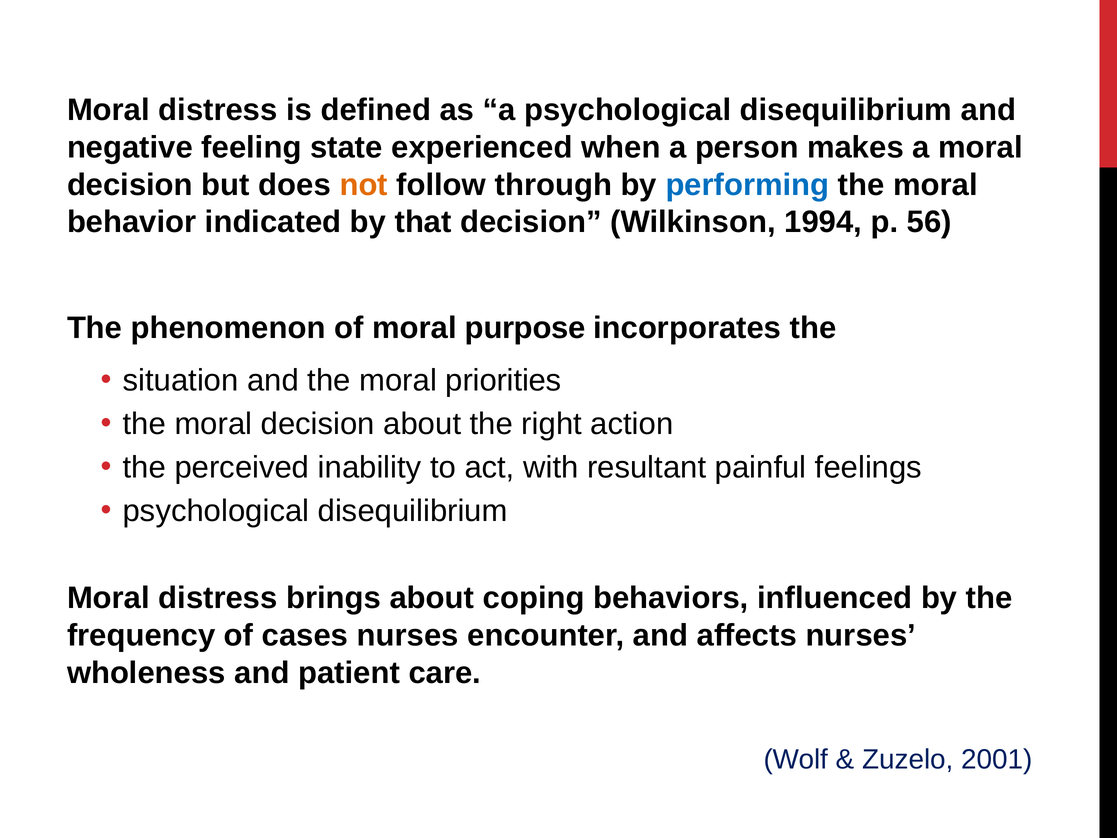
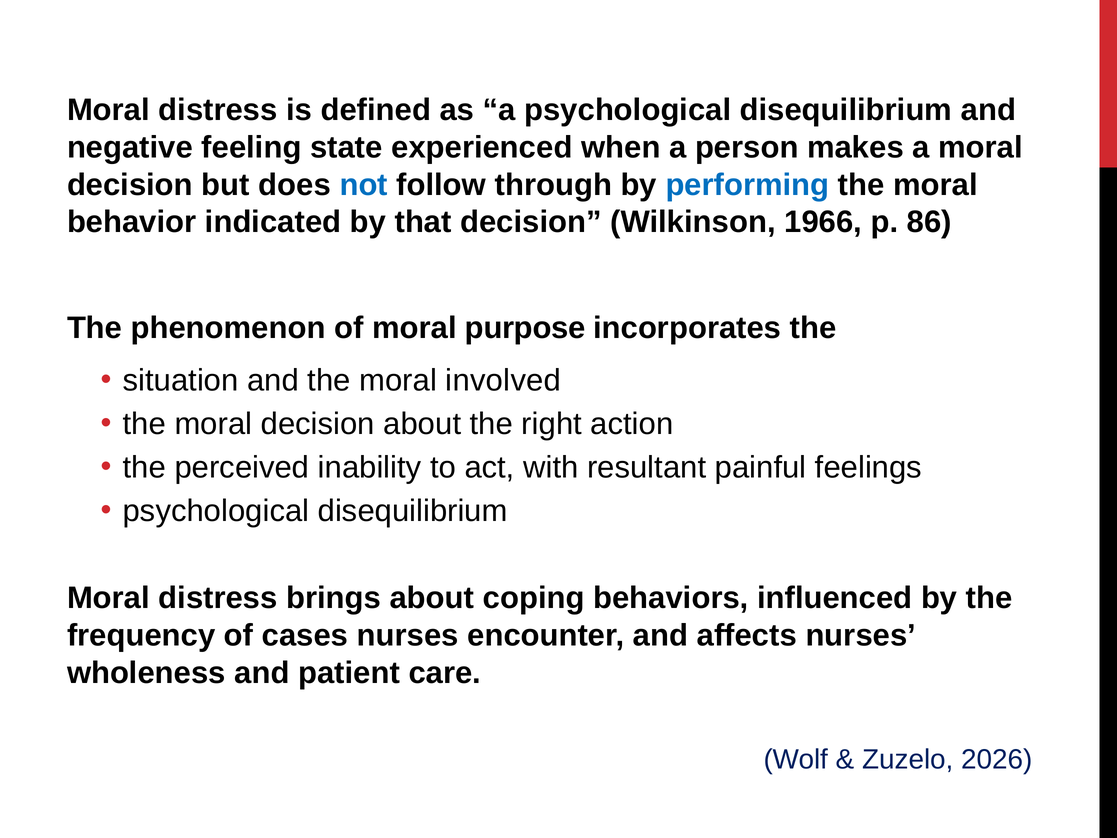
not colour: orange -> blue (364, 185)
1994: 1994 -> 1966 (823, 222)
56: 56 -> 86 (929, 222)
priorities: priorities -> involved (503, 381)
2001: 2001 -> 2026 (997, 760)
